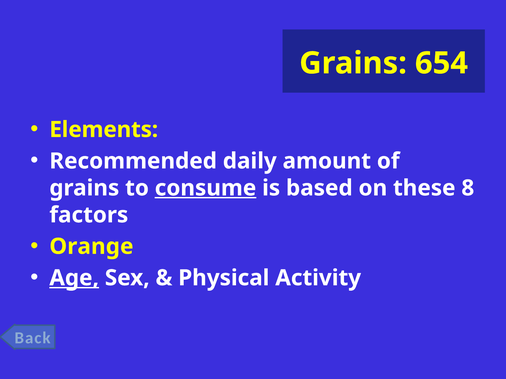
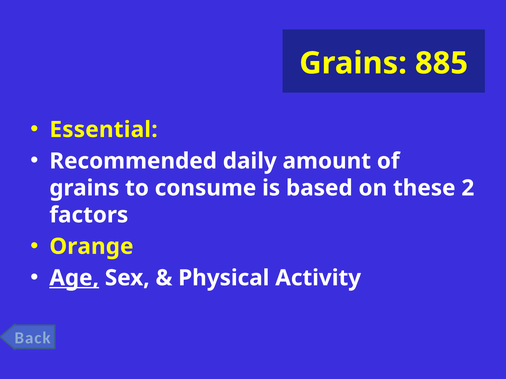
654: 654 -> 885 (441, 63)
Elements: Elements -> Essential (104, 130)
consume underline: present -> none (206, 188)
8: 8 -> 2 (468, 188)
